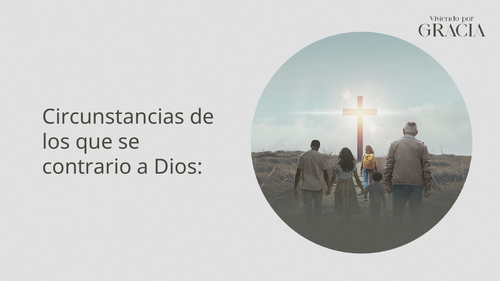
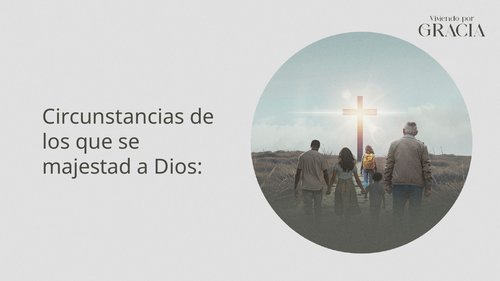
contrario: contrario -> majestad (87, 167)
